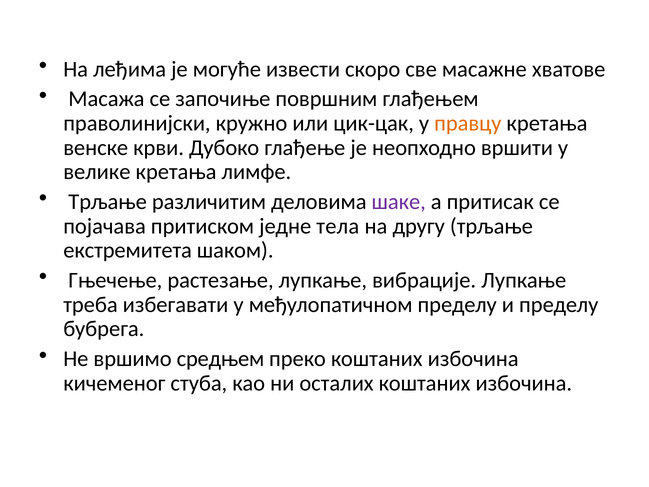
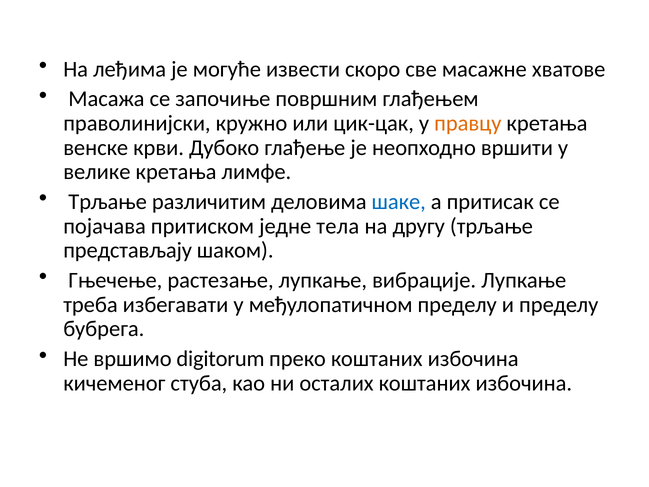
шаке colour: purple -> blue (399, 202)
екстремитета: екстремитета -> представљају (128, 250)
средњем: средњем -> digitorum (220, 359)
